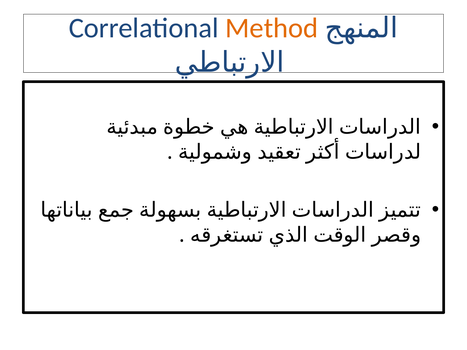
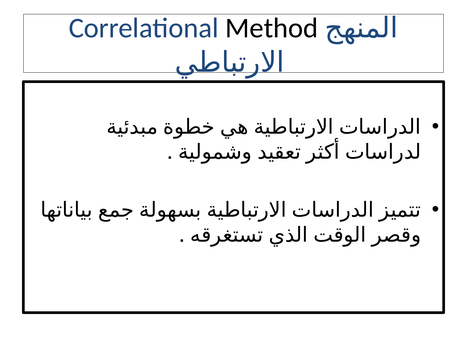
Method colour: orange -> black (272, 28)
